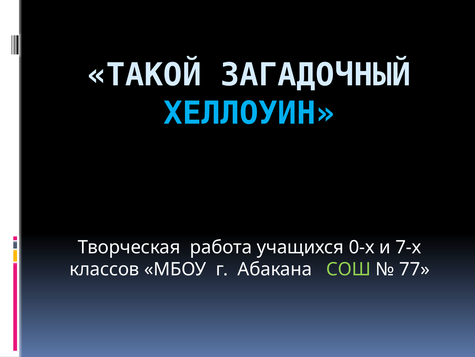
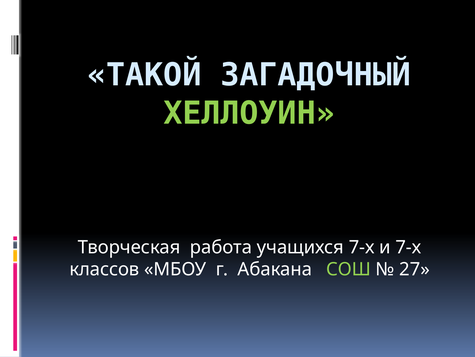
ХЕЛЛОУИН colour: light blue -> light green (249, 113)
учащихся 0-х: 0-х -> 7-х (362, 247)
77: 77 -> 27 (414, 269)
